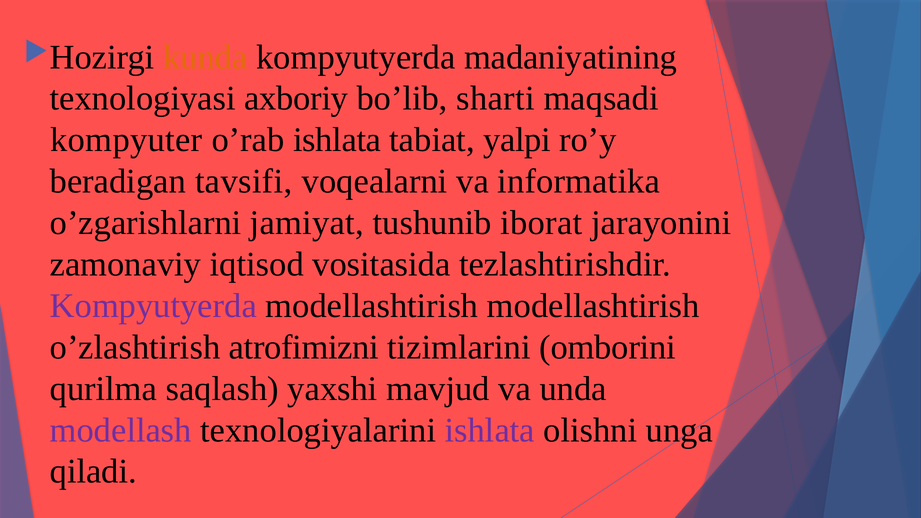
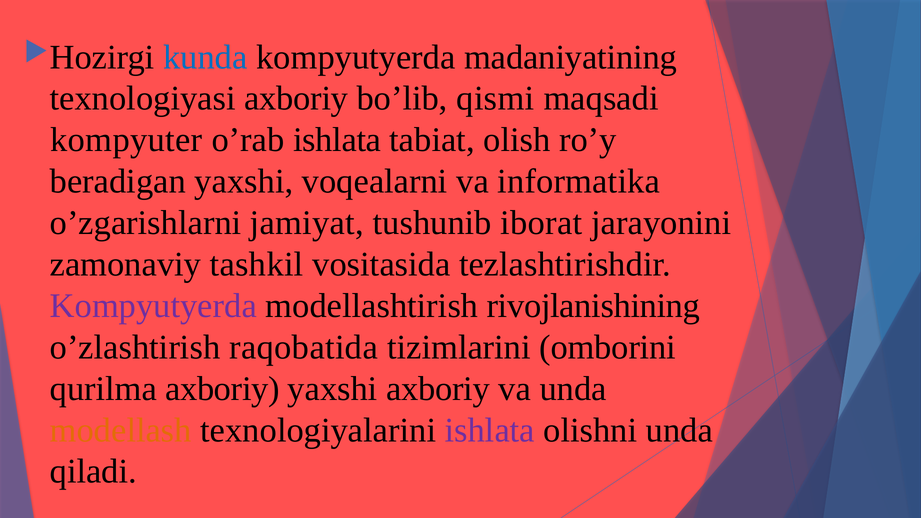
kunda colour: orange -> blue (205, 57)
sharti: sharti -> qismi (495, 99)
yalpi: yalpi -> оlish (517, 140)
beradigan tаvsifi: tаvsifi -> yaxshi (244, 181)
iqtisod: iqtisod -> tashkil (257, 264)
modellashtirish modellashtirish: modellashtirish -> rivojlanishining (593, 306)
atrofimizni: atrofimizni -> raqobatida (304, 347)
qurilma sаqlаsh: sаqlаsh -> axboriy (222, 389)
yaxshi mavjud: mavjud -> axboriy (438, 389)
modellash colour: purple -> orange (121, 430)
unga: unga -> undа (679, 430)
